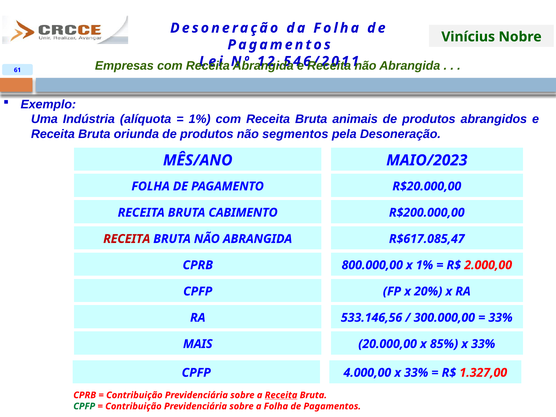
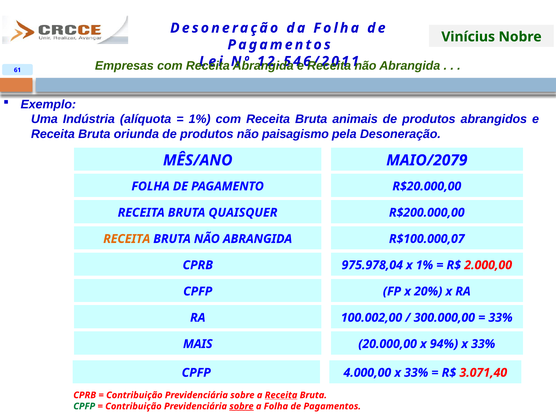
segmentos: segmentos -> paisagismo (295, 134)
MAIO/2023: MAIO/2023 -> MAIO/2079 (427, 160)
CABIMENTO: CABIMENTO -> QUAISQUER (243, 213)
RECEITA colour: red -> orange (127, 239)
R$617.085,47: R$617.085,47 -> R$100.000,07 (427, 239)
800.000,00: 800.000,00 -> 975.978,04 (372, 265)
533.146,56: 533.146,56 -> 100.002,00 (372, 318)
85%: 85% -> 94% (444, 344)
1.327,00: 1.327,00 -> 3.071,40 (483, 373)
sobre underline: none -> present (242, 406)
